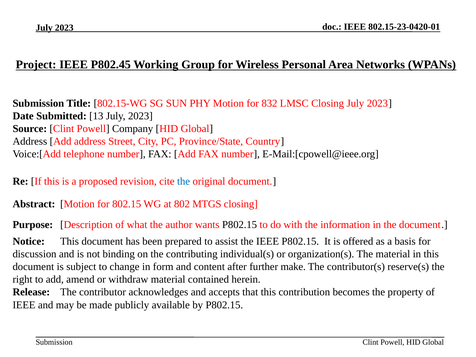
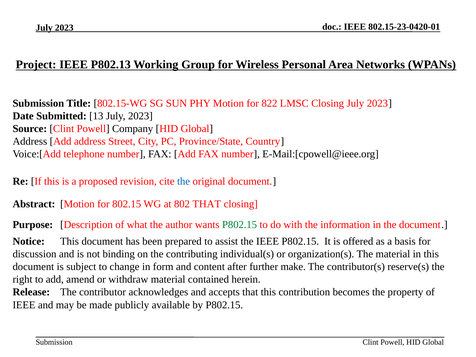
P802.45: P802.45 -> P802.13 (111, 65)
832: 832 -> 822 (269, 103)
802 MTGS: MTGS -> THAT (207, 204)
P802.15 colour: black -> green (240, 225)
